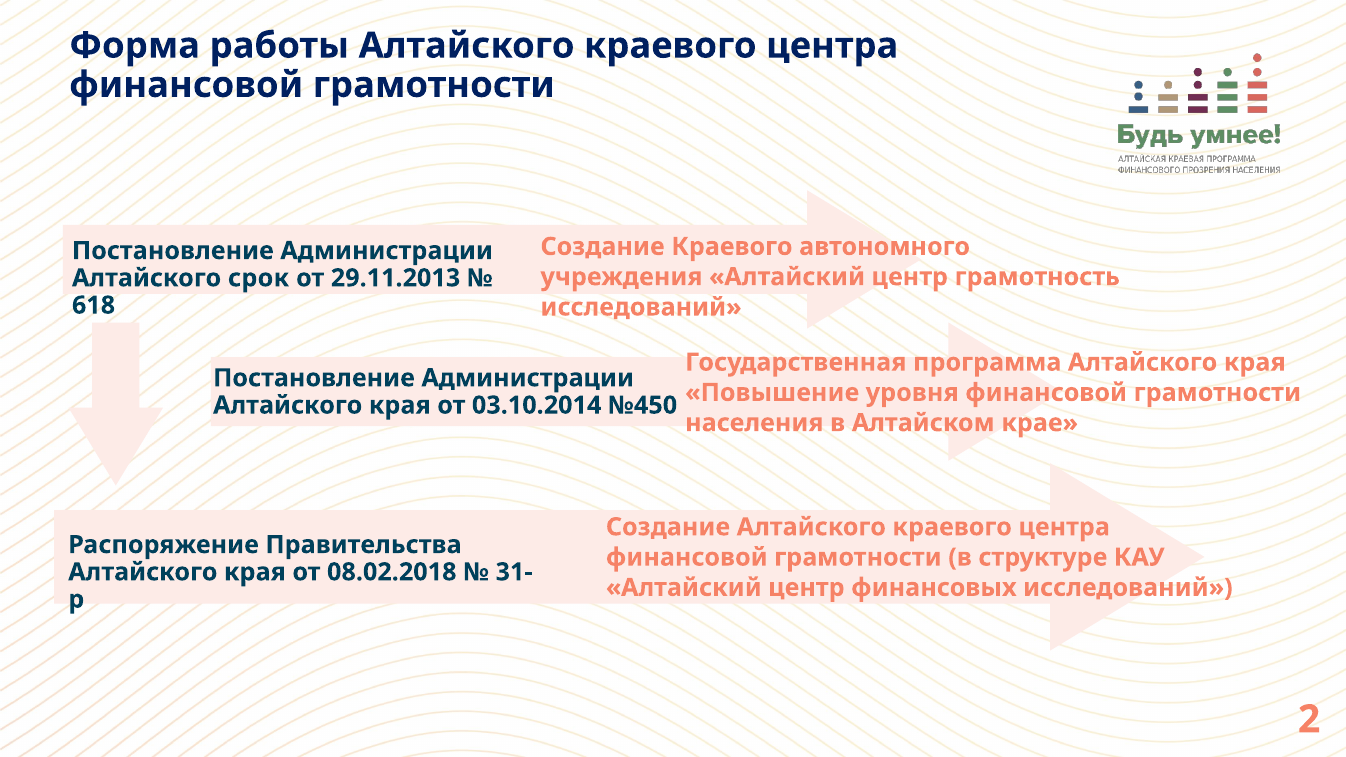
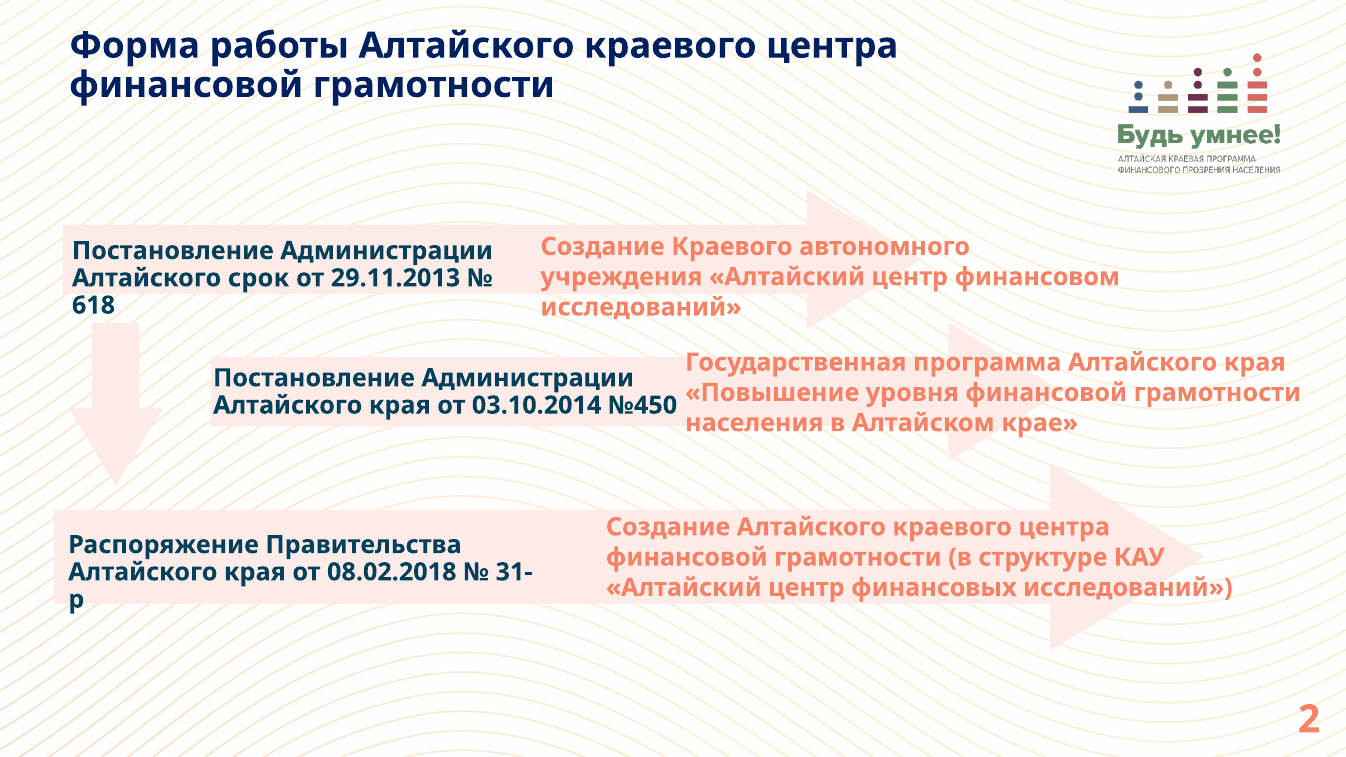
грамотность: грамотность -> финансовом (1037, 277)
